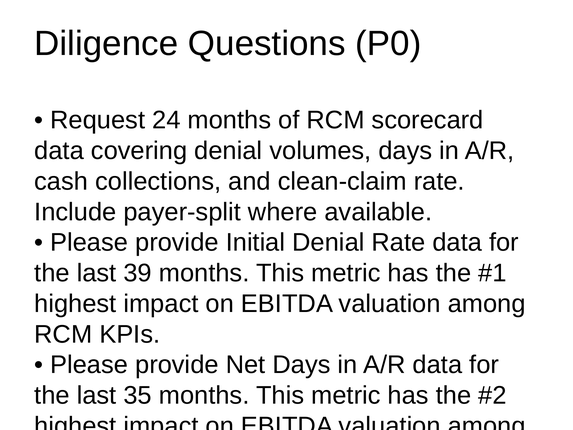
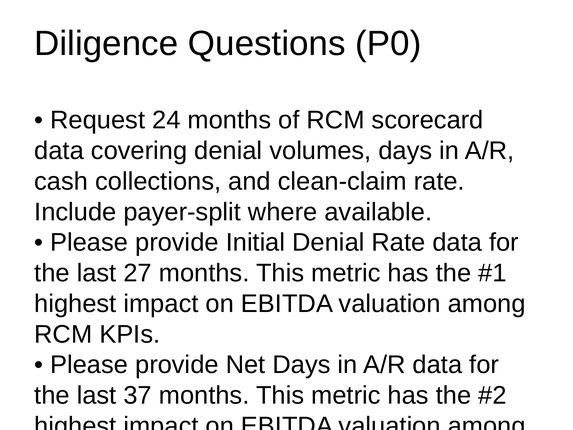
39: 39 -> 27 (138, 273)
35: 35 -> 37 (138, 395)
